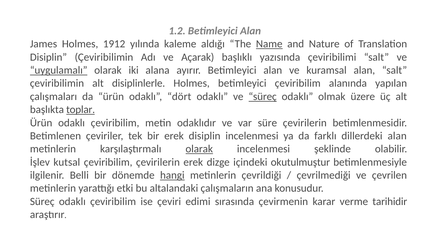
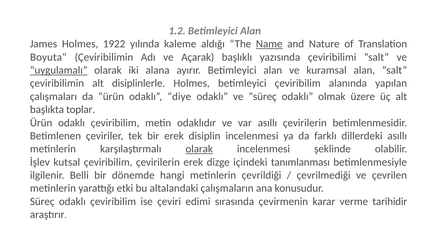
1912: 1912 -> 1922 (114, 44)
Disiplin: Disiplin -> Boyuta (48, 57)
dört: dört -> diye (179, 97)
süreç underline: present -> none (263, 97)
toplar underline: present -> none (81, 110)
var süre: süre -> asıllı (267, 123)
dillerdeki alan: alan -> asıllı (397, 136)
okutulmuştur: okutulmuştur -> tanımlanması (300, 162)
hangi underline: present -> none (172, 175)
